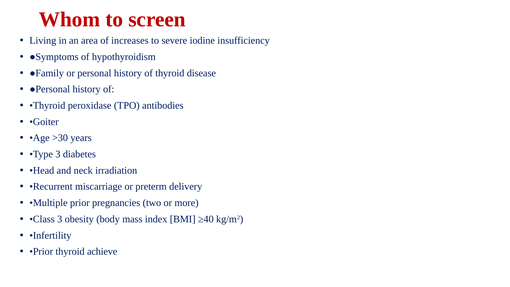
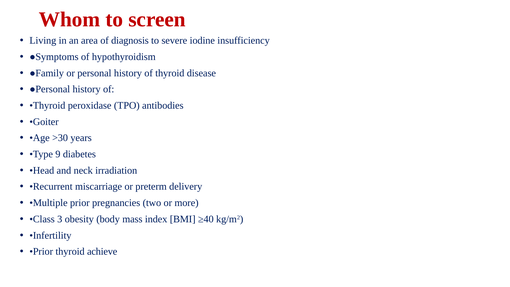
increases: increases -> diagnosis (130, 41)
Type 3: 3 -> 9 (58, 154)
